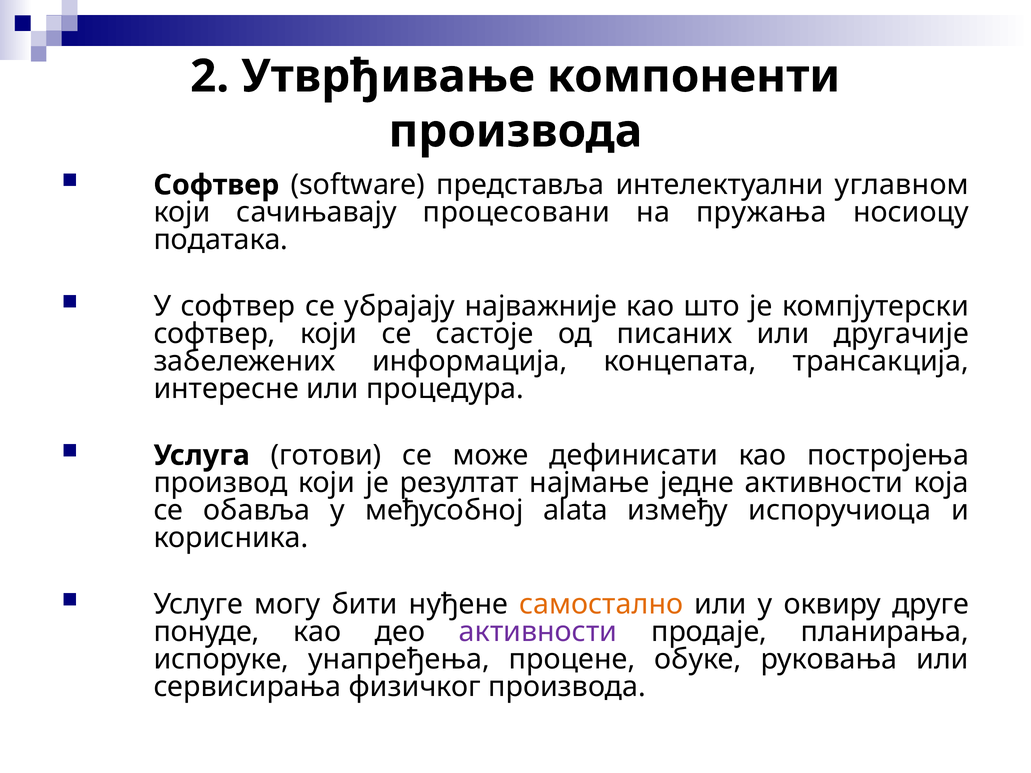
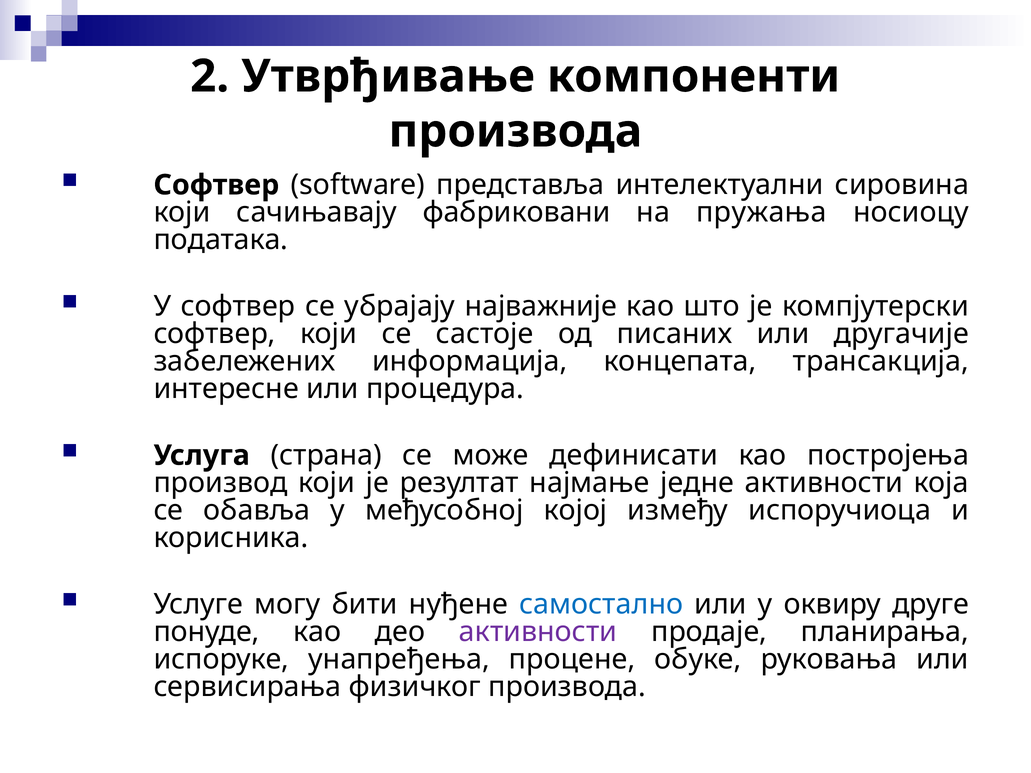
углавном: углавном -> сировина (902, 185)
процесoвани: процесoвани -> фабриковани (517, 213)
готови: готови -> страна (326, 456)
alata: alata -> којој (575, 511)
самостално colour: orange -> blue (601, 605)
